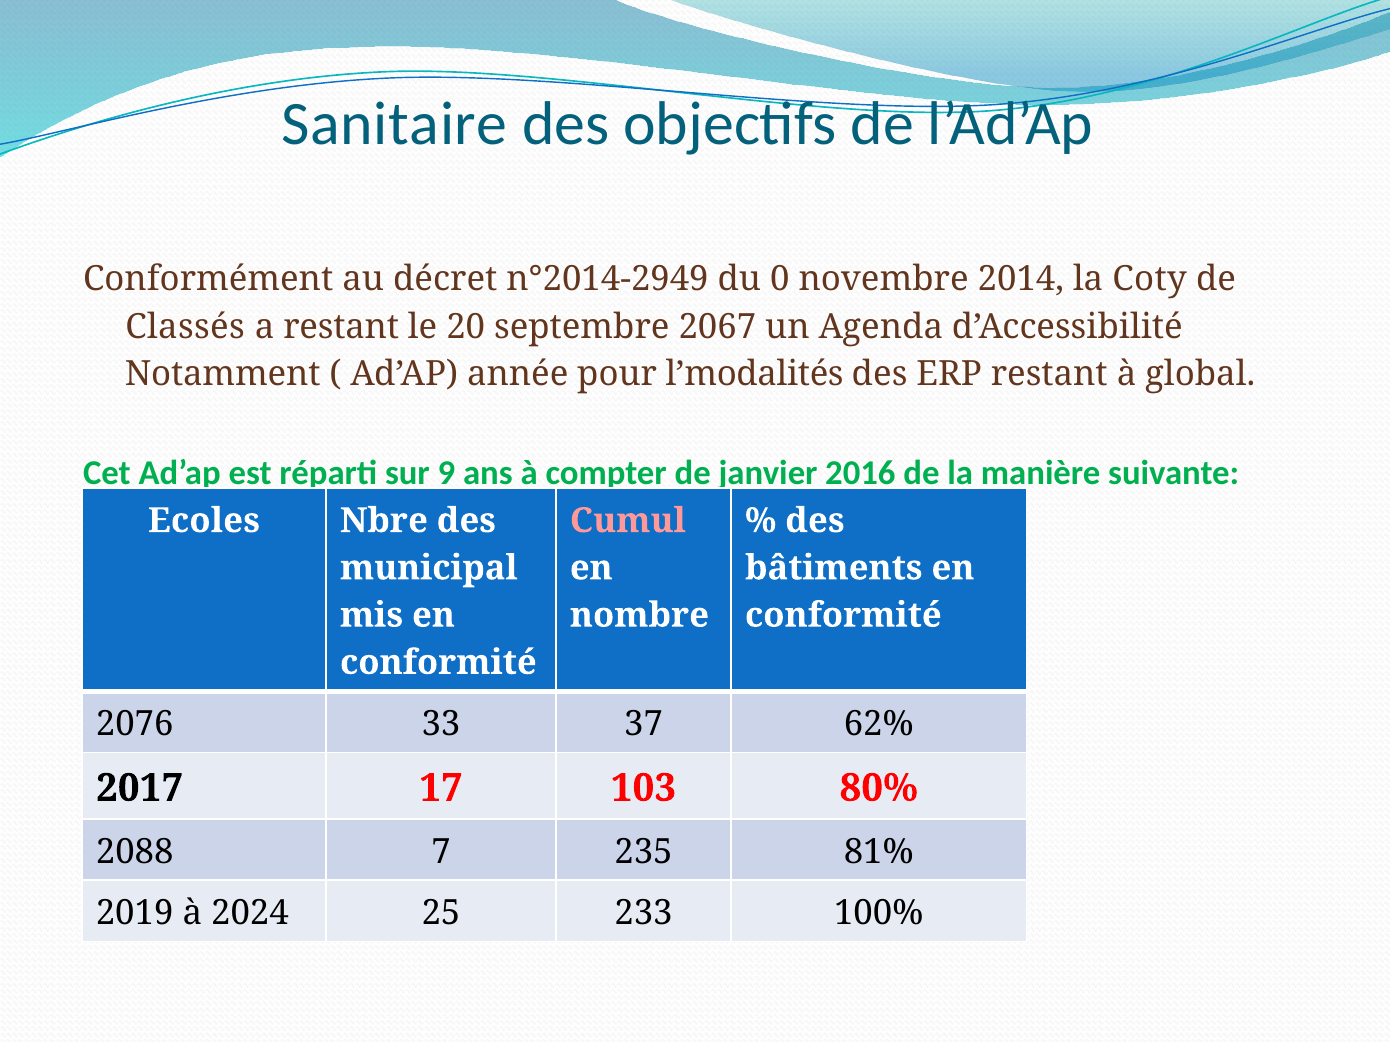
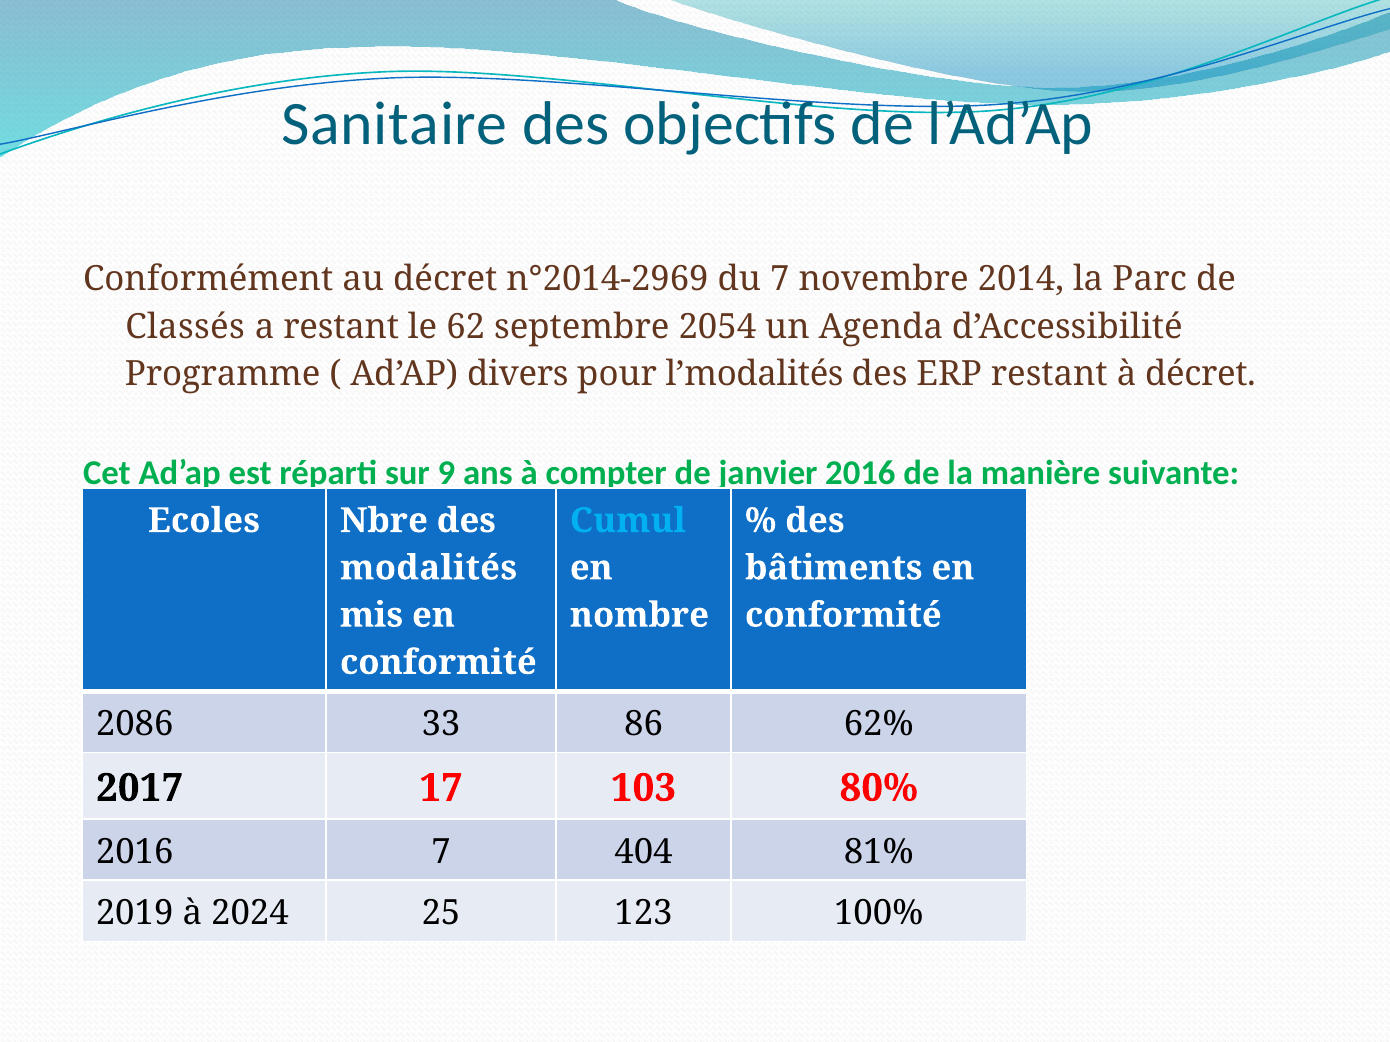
n°2014-2949: n°2014-2949 -> n°2014-2969 (607, 280)
du 0: 0 -> 7 (780, 280)
Coty: Coty -> Parc (1150, 280)
20: 20 -> 62 (466, 327)
2067: 2067 -> 2054 (717, 327)
Notamment: Notamment -> Programme (223, 374)
année: année -> divers (518, 374)
à global: global -> décret (1200, 374)
Cumul colour: pink -> light blue (628, 521)
municipal: municipal -> modalités (429, 568)
2076: 2076 -> 2086 (135, 724)
37: 37 -> 86 (644, 724)
2088: 2088 -> 2016 (135, 852)
235: 235 -> 404 (644, 852)
233: 233 -> 123 (644, 913)
